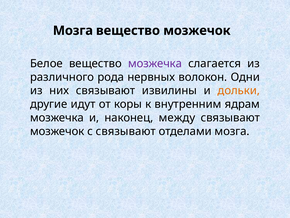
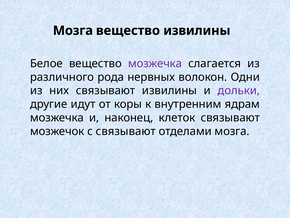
вещество мозжечок: мозжечок -> извилины (197, 31)
дольки colour: orange -> purple (239, 90)
между: между -> клеток (177, 118)
